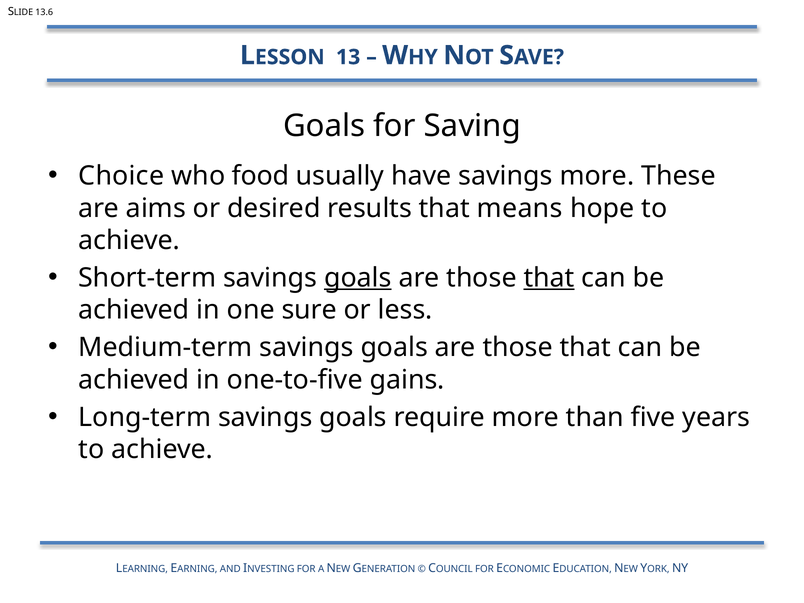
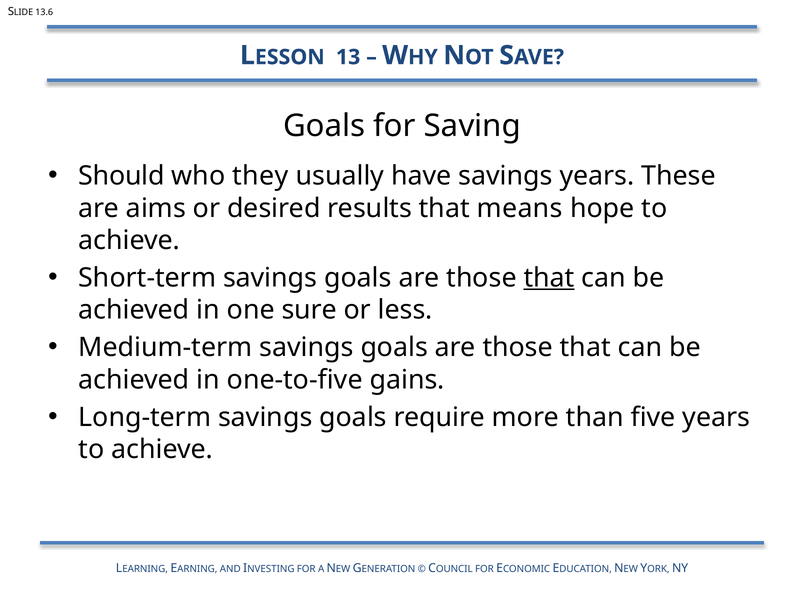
Choice: Choice -> Should (122, 176)
food: food -> they (260, 176)
savings more: more -> years (597, 176)
goals underline: present -> none (358, 278)
